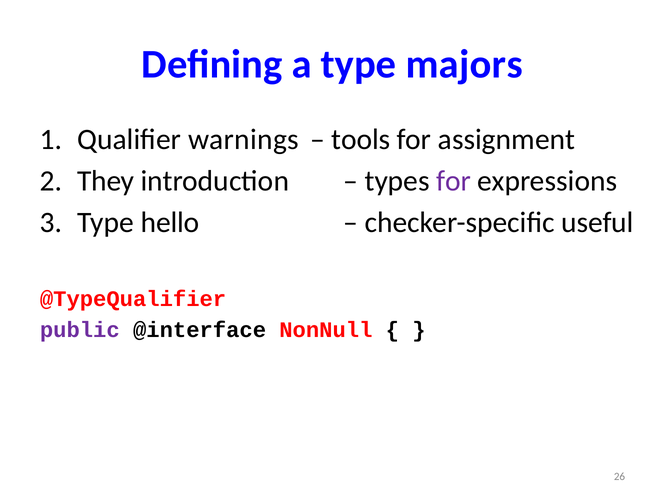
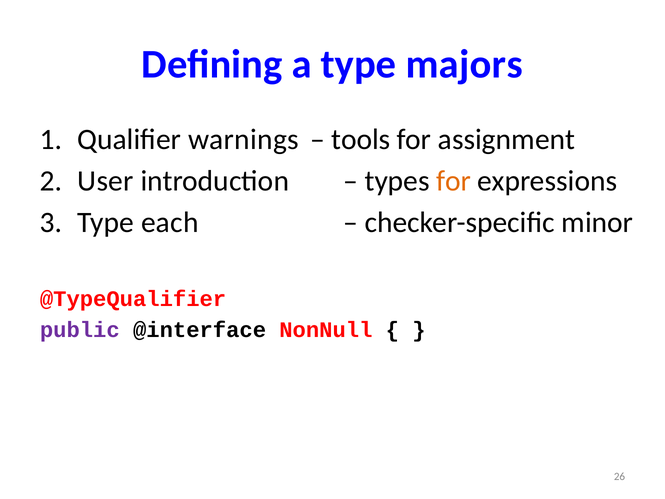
They: They -> User (105, 181)
for colour: purple -> orange (454, 181)
hello: hello -> each (170, 222)
useful: useful -> minor (597, 222)
